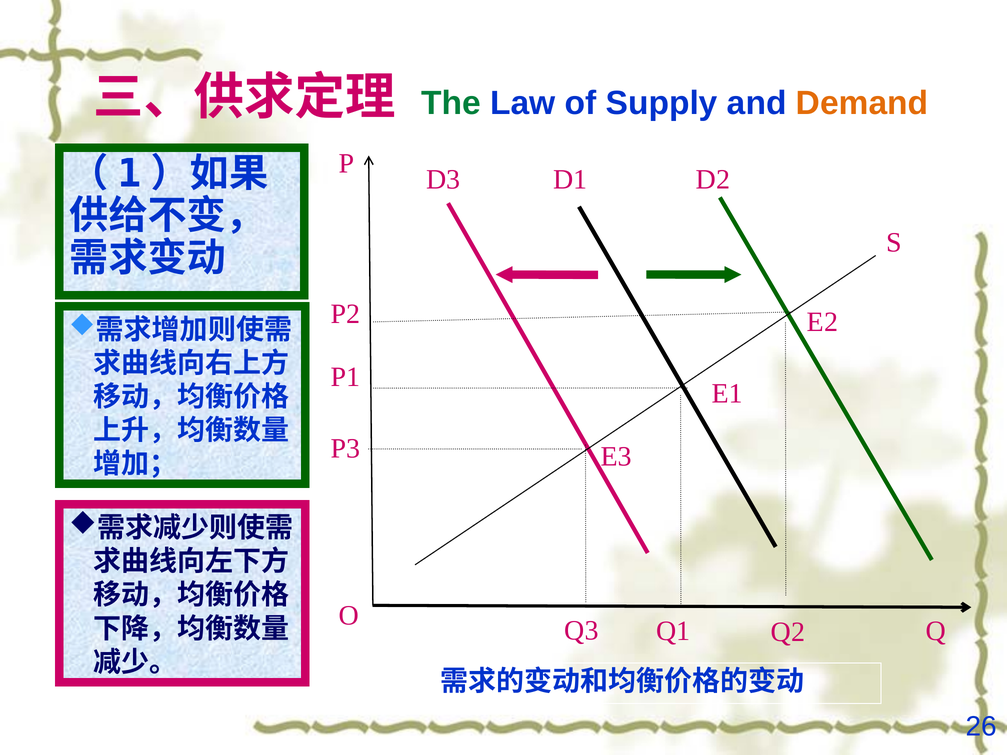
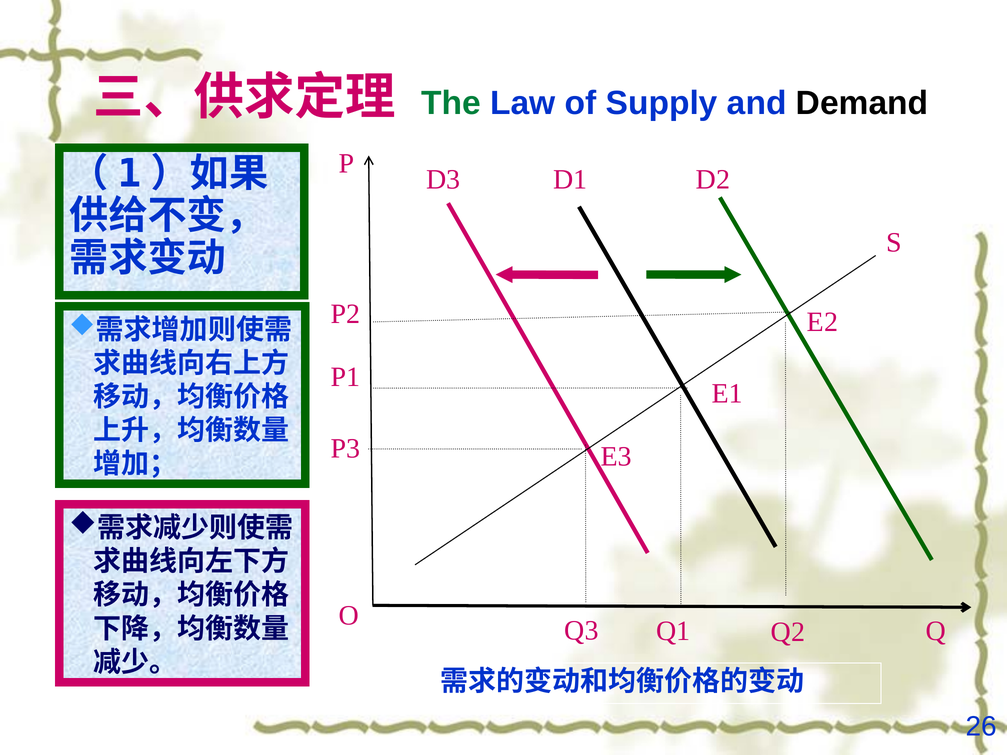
Demand colour: orange -> black (862, 103)
